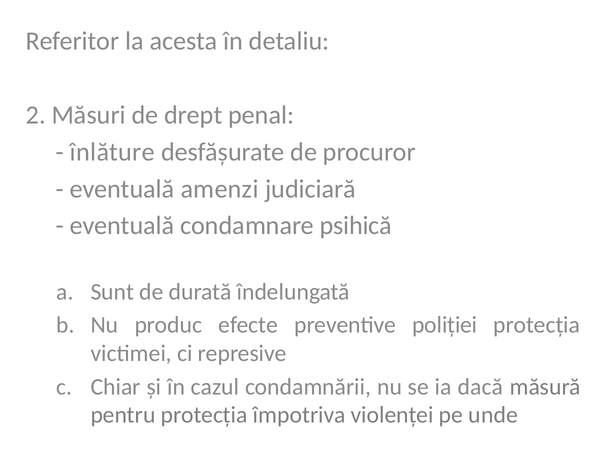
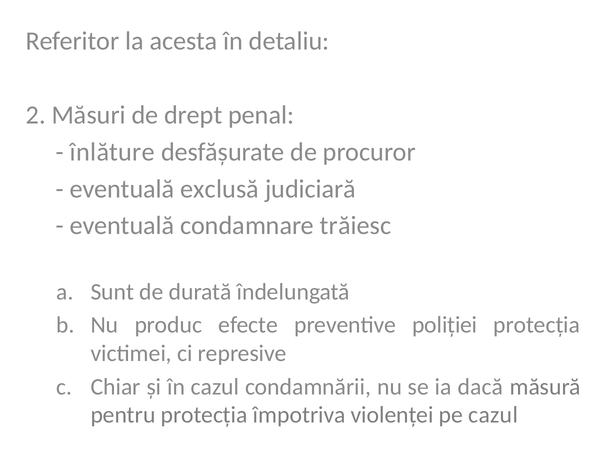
amenzi: amenzi -> exclusă (220, 189)
psihică: psihică -> trăiesc (356, 226)
pe unde: unde -> cazul (493, 415)
